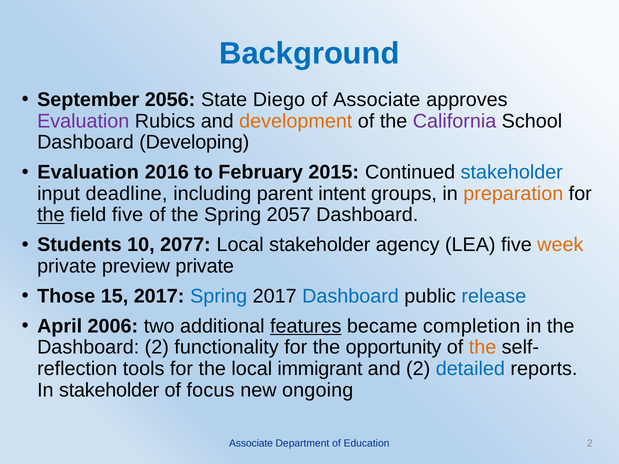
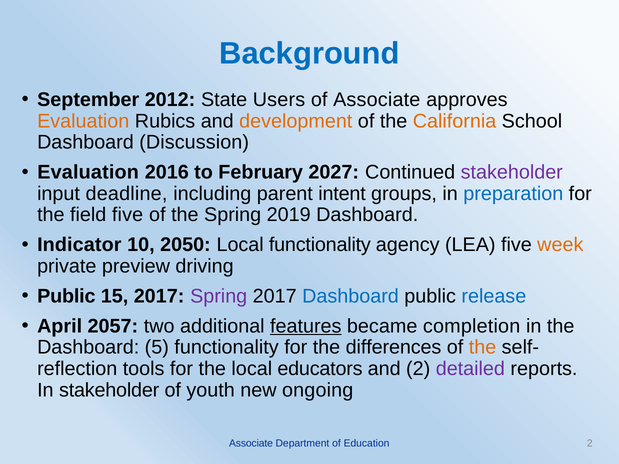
2056: 2056 -> 2012 (170, 100)
Diego: Diego -> Users (279, 100)
Evaluation colour: purple -> orange (83, 121)
California colour: purple -> orange (455, 121)
Developing: Developing -> Discussion (194, 142)
2015: 2015 -> 2027 (334, 172)
stakeholder colour: blue -> purple (512, 172)
preparation colour: orange -> blue (513, 194)
the underline: present -> none (51, 215)
2057: 2057 -> 2019 (289, 215)
Students: Students -> Indicator (79, 245)
2077: 2077 -> 2050 (185, 245)
Local stakeholder: stakeholder -> functionality (320, 245)
preview private: private -> driving (205, 266)
Those: Those -> Public (66, 296)
Spring colour: blue -> purple (219, 296)
2006: 2006 -> 2057 (113, 326)
Dashboard 2: 2 -> 5 (157, 348)
opportunity: opportunity -> differences (394, 348)
immigrant: immigrant -> educators (320, 369)
detailed colour: blue -> purple (470, 369)
focus: focus -> youth (211, 390)
